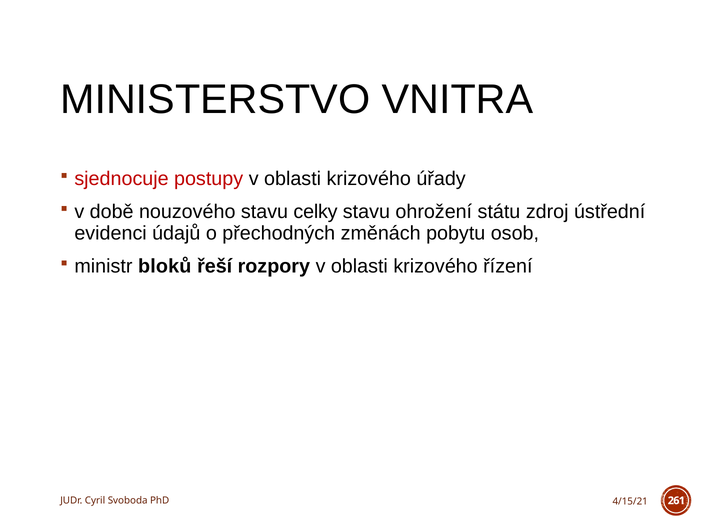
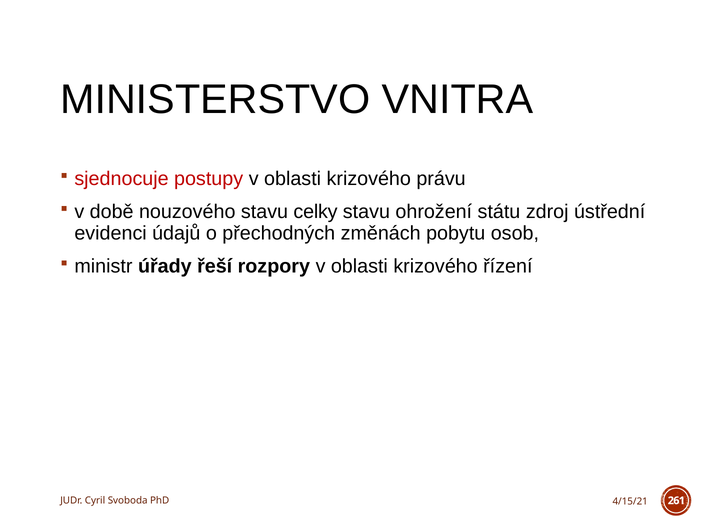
úřady: úřady -> právu (441, 179)
bloků: bloků -> úřady (165, 266)
